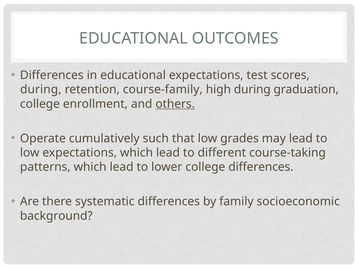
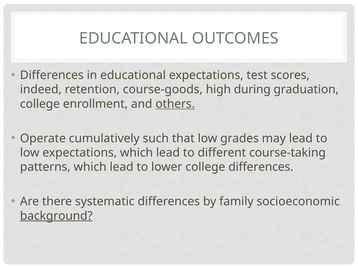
during: during -> indeed (41, 90)
course-family: course-family -> course-goods (163, 90)
background underline: none -> present (56, 216)
